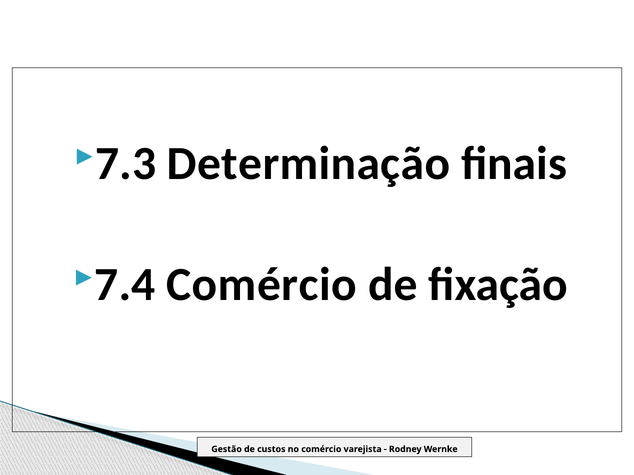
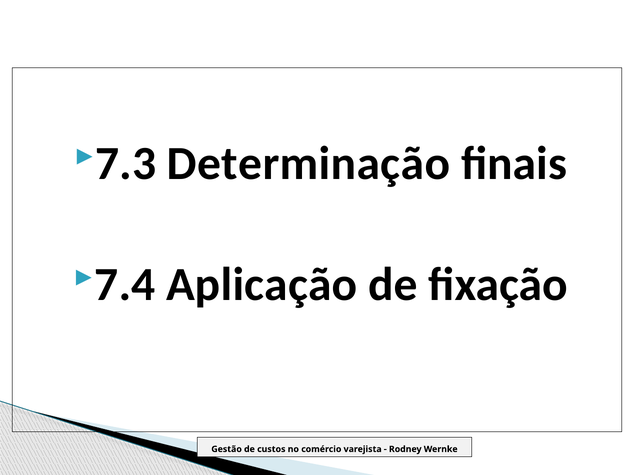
Comércio: Comércio -> Aplicação (262, 285)
